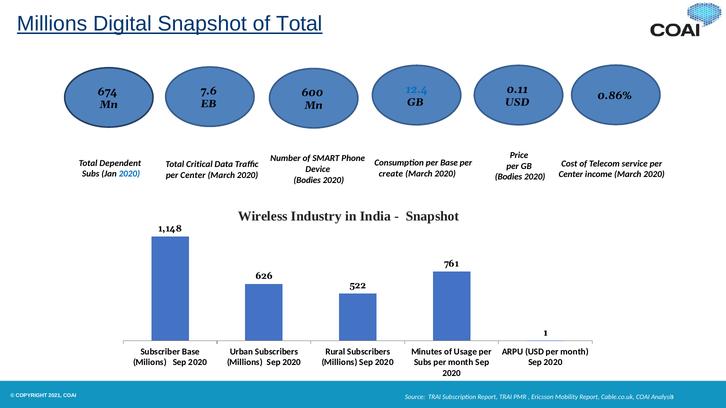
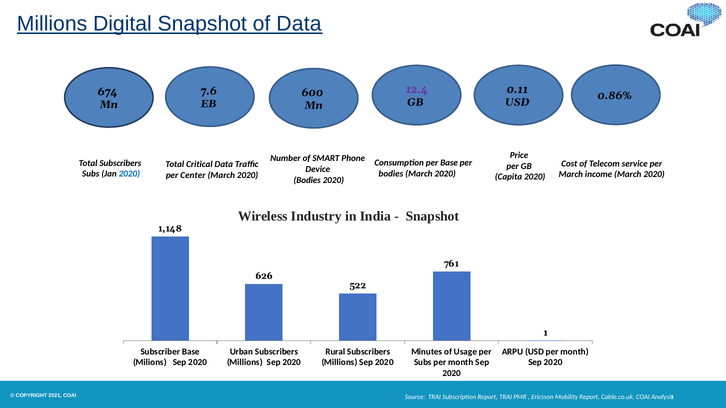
of Total: Total -> Data (299, 24)
12.4 colour: blue -> purple (417, 90)
Total Dependent: Dependent -> Subscribers (120, 163)
create: create -> bodies (391, 174)
Center: Center -> March (571, 175)
Bodies: Bodies -> Capita (509, 177)
